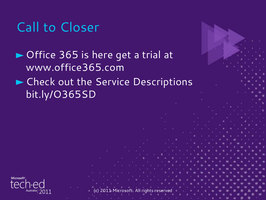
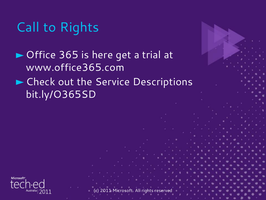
to Closer: Closer -> Rights (79, 27)
